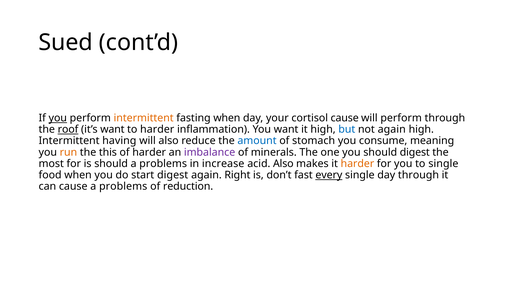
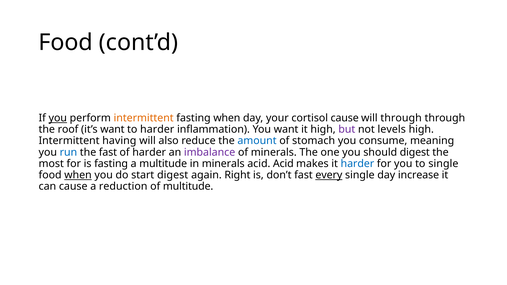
Sued: Sued -> Food (66, 43)
will perform: perform -> through (401, 118)
roof underline: present -> none (68, 130)
but colour: blue -> purple (347, 130)
not again: again -> levels (392, 130)
run colour: orange -> blue (68, 152)
the this: this -> fast (108, 152)
is should: should -> fasting (111, 164)
problems: problems -> multitude (163, 164)
in increase: increase -> minerals (223, 164)
acid Also: Also -> Acid (283, 164)
harder colour: orange -> blue (357, 164)
when underline: none -> present (78, 175)
day through: through -> increase (419, 175)
cause a problems: problems -> reduction (123, 187)
of reduction: reduction -> multitude (188, 187)
